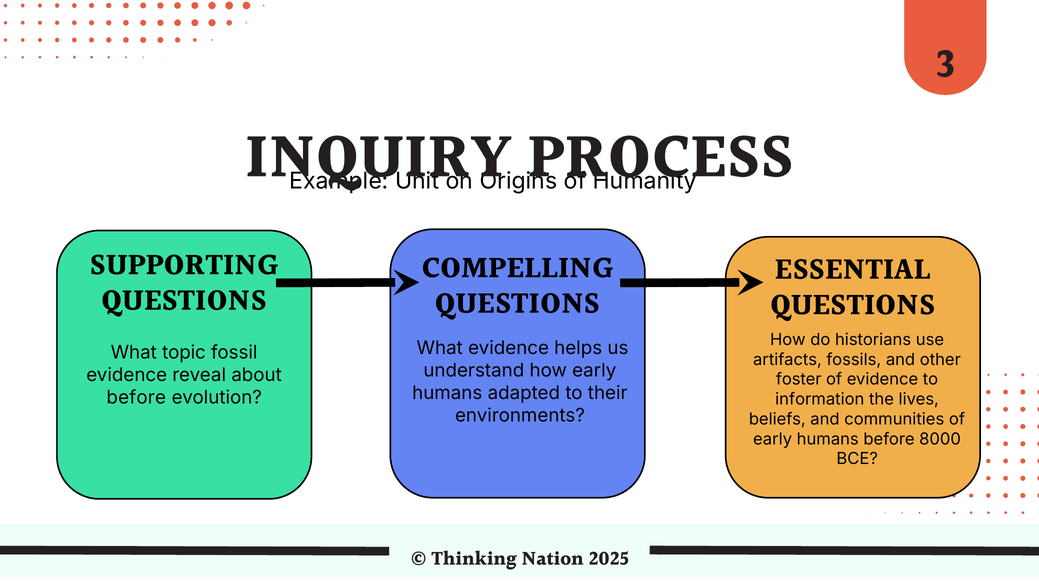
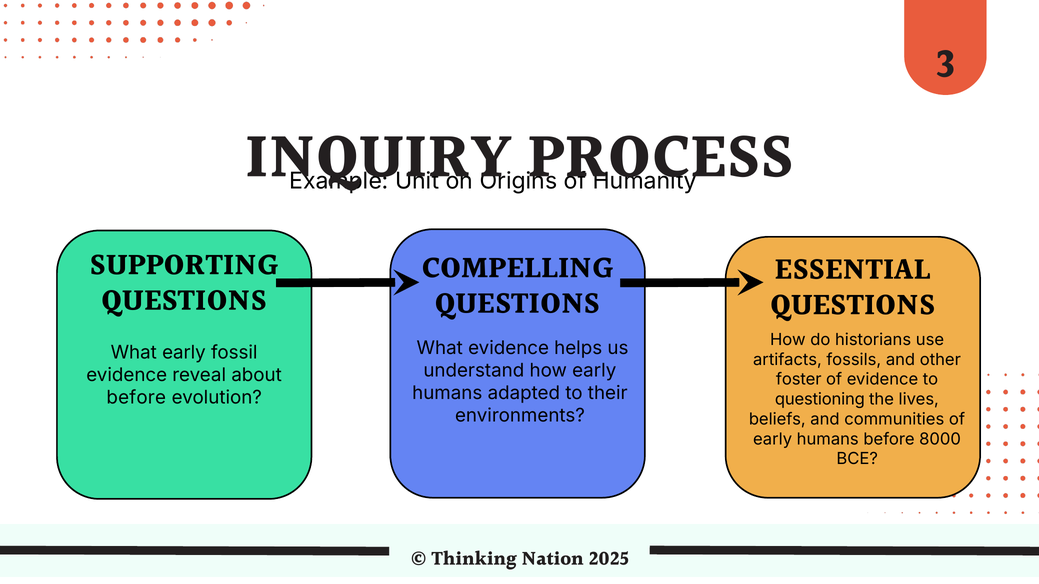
What topic: topic -> early (184, 353)
information: information -> questioning (820, 400)
